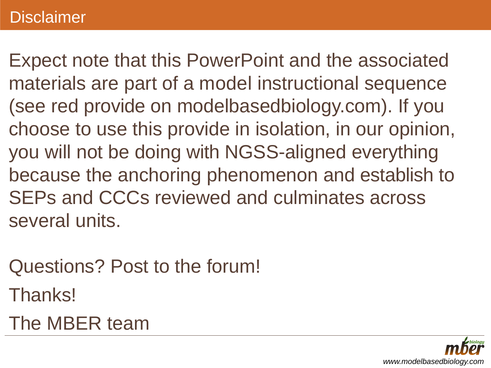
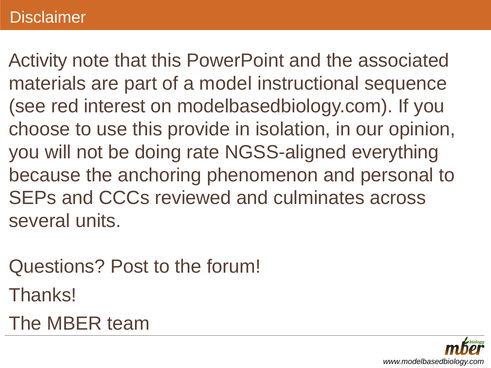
Expect: Expect -> Activity (38, 61)
red provide: provide -> interest (115, 106)
with: with -> rate (203, 152)
establish: establish -> personal (397, 175)
